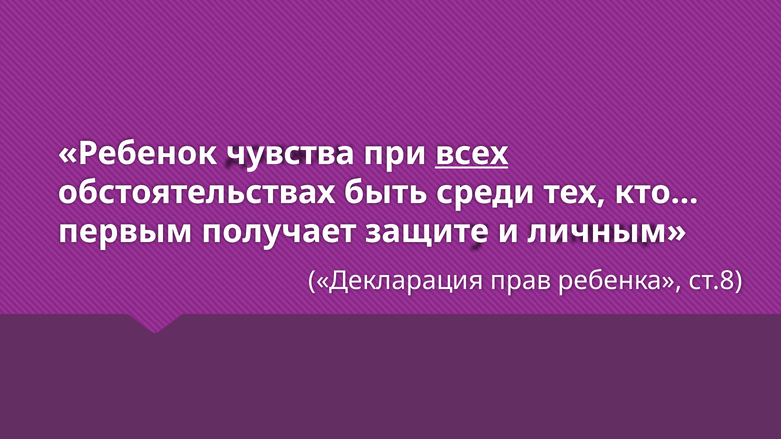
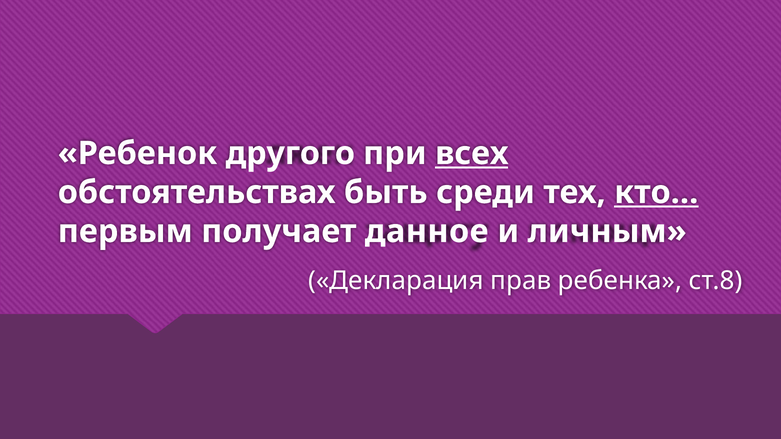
чувства: чувства -> другого (290, 153)
кто… underline: none -> present (656, 192)
защите: защите -> данное (427, 232)
